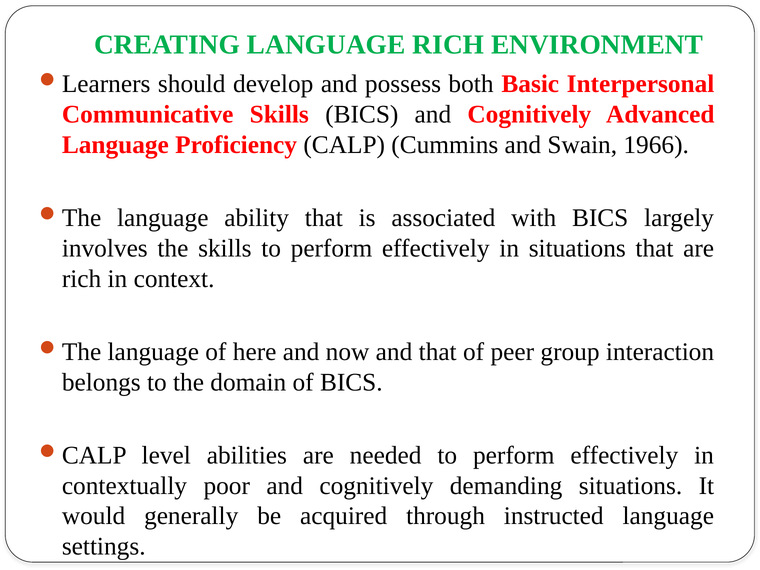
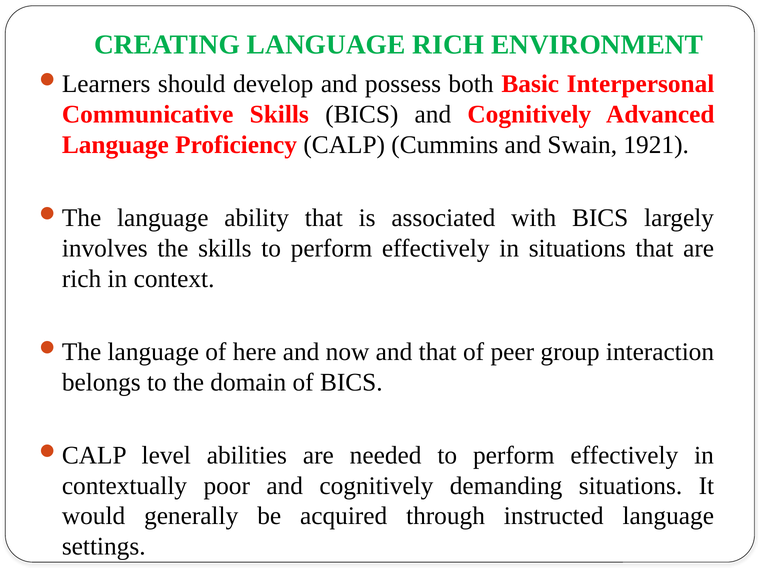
1966: 1966 -> 1921 (656, 145)
